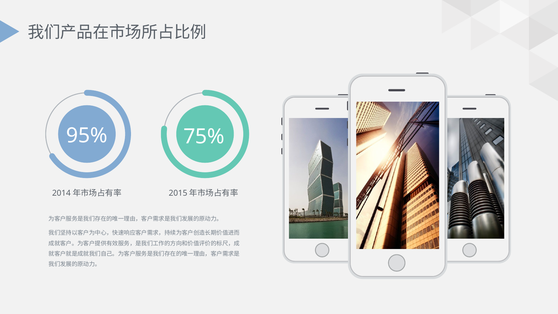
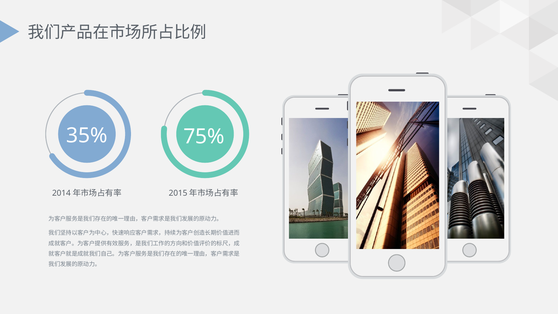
95%: 95% -> 35% (87, 135)
